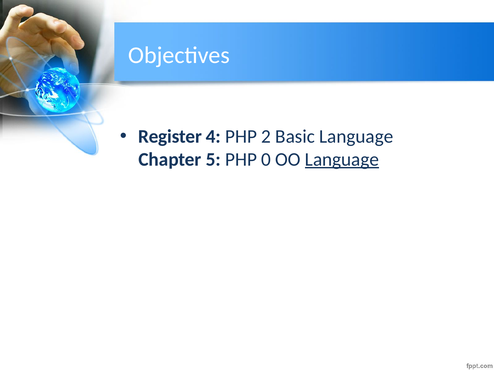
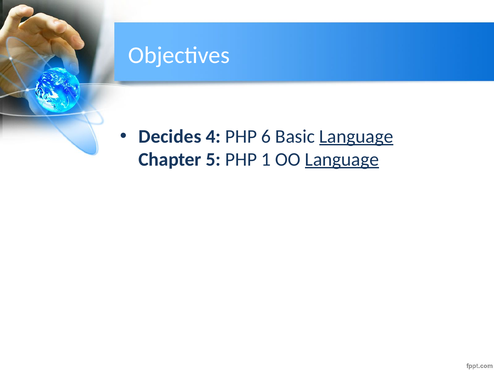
Register: Register -> Decides (170, 137)
2: 2 -> 6 (266, 137)
Language underline: none -> present (356, 137)
0: 0 -> 1 (266, 160)
